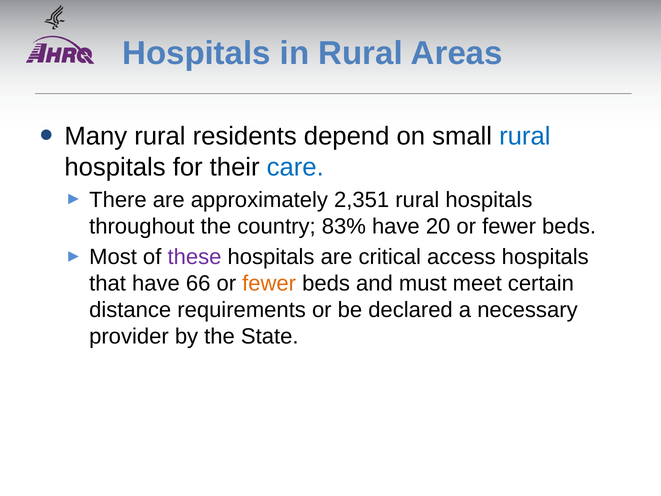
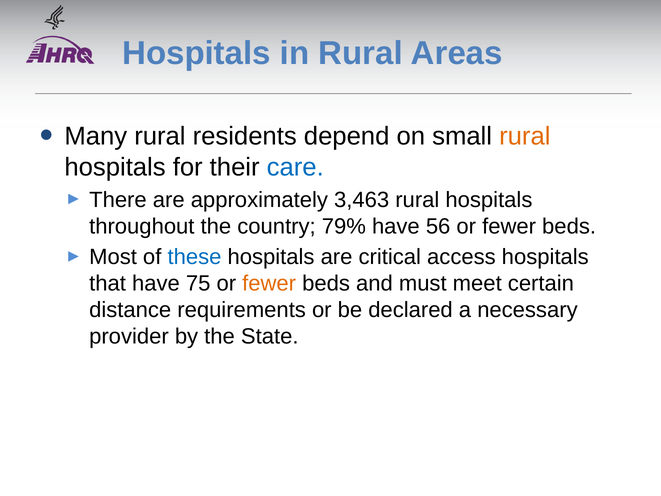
rural colour: blue -> orange (525, 136)
2,351: 2,351 -> 3,463 (362, 200)
83%: 83% -> 79% (344, 226)
20: 20 -> 56 (438, 226)
these colour: purple -> blue (194, 257)
66: 66 -> 75 (198, 283)
